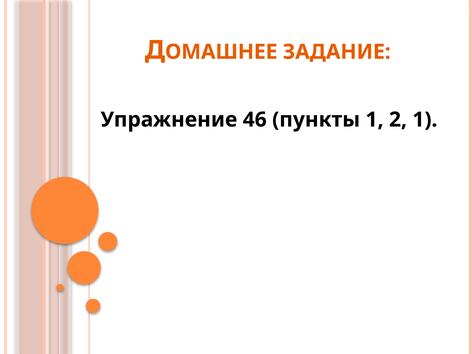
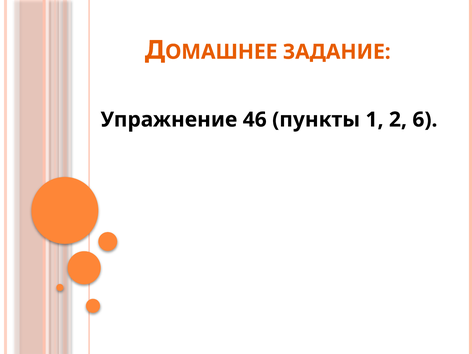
2 1: 1 -> 6 (425, 120)
